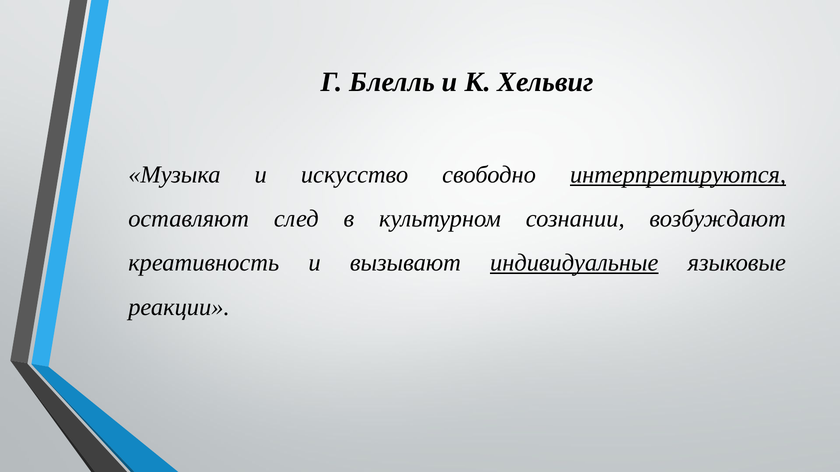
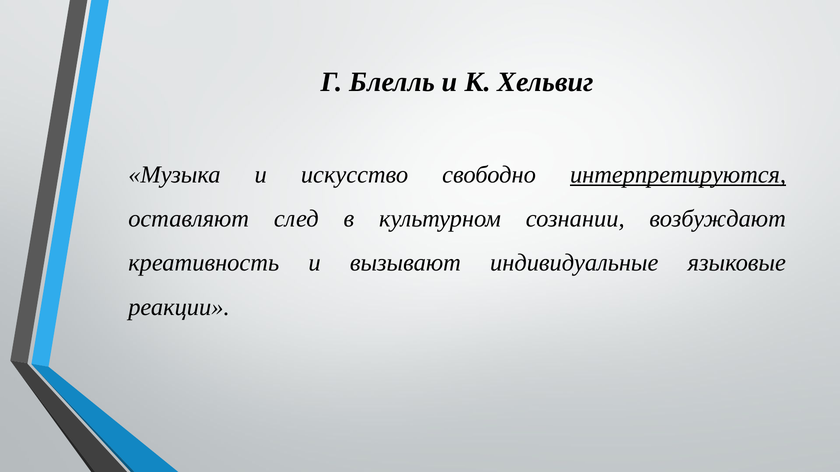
индивидуальные underline: present -> none (574, 263)
